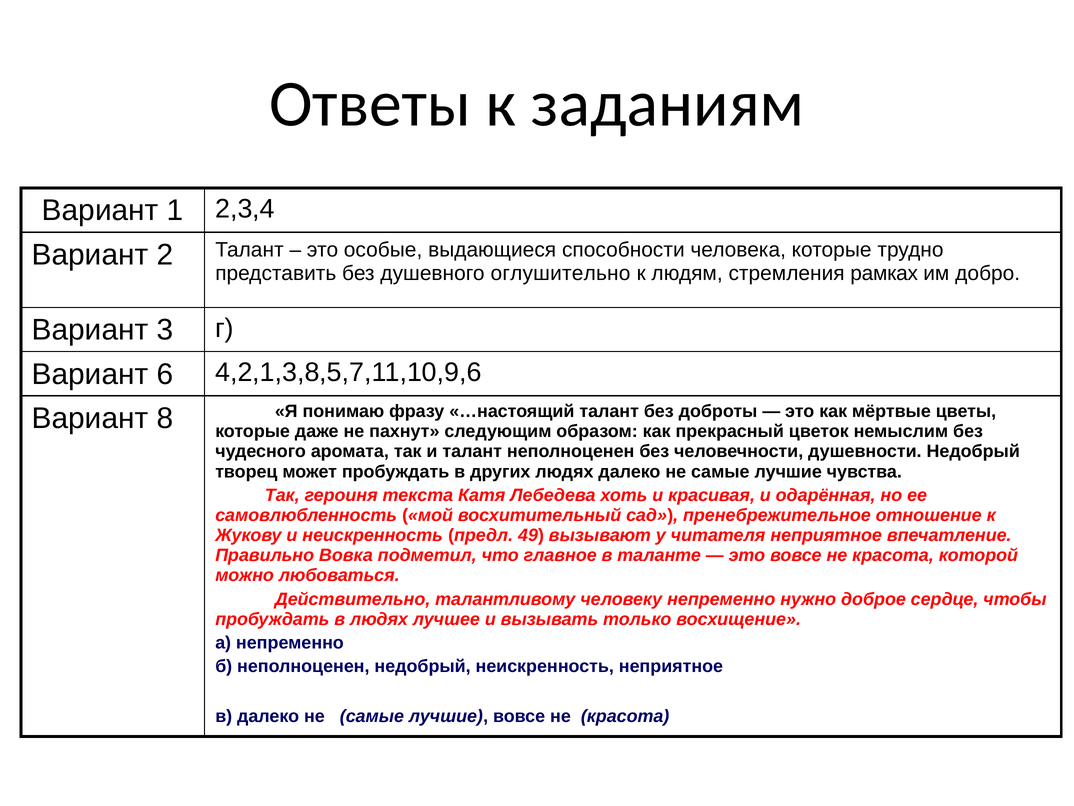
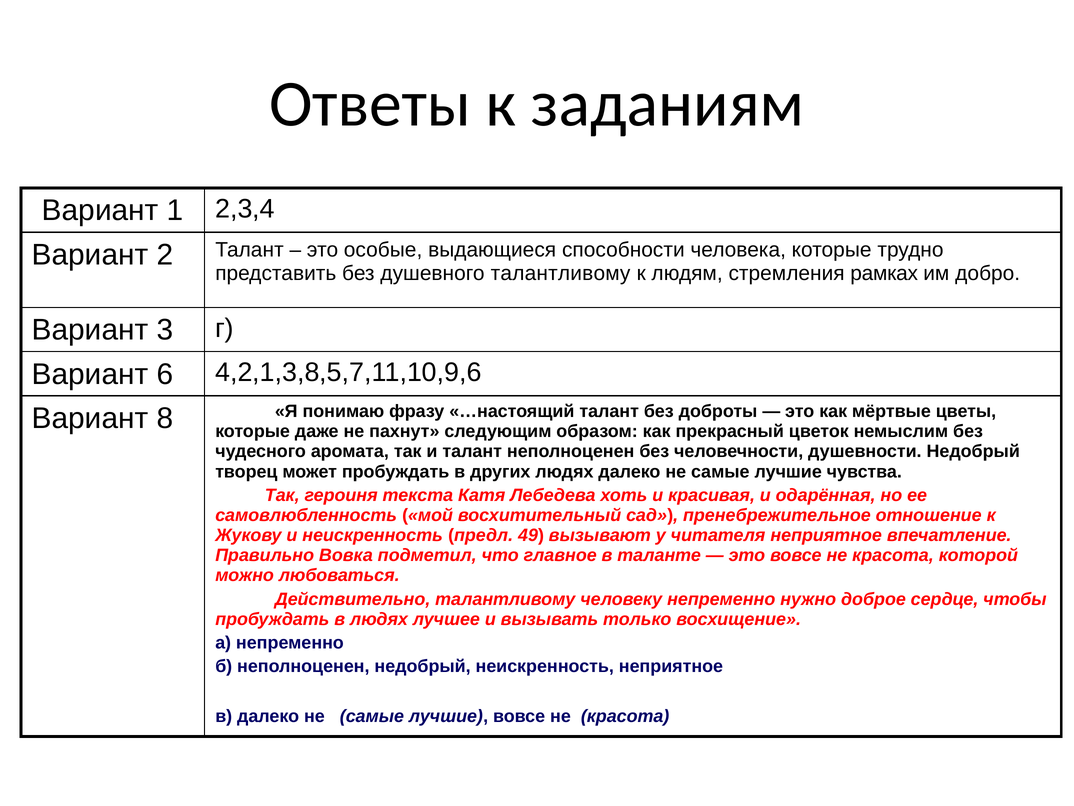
душевного оглушительно: оглушительно -> талантливому (561, 273)
